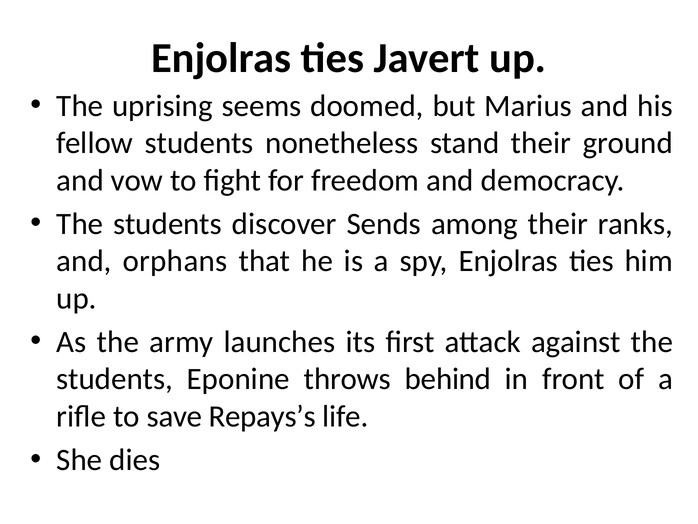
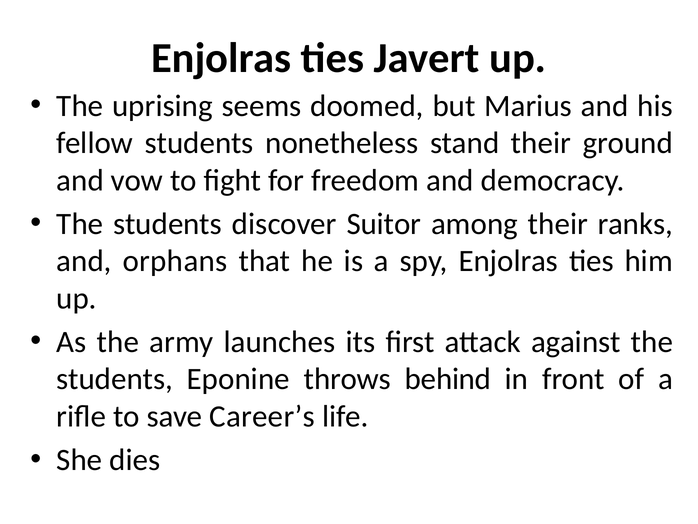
Sends: Sends -> Suitor (384, 224)
Repays’s: Repays’s -> Career’s (262, 416)
